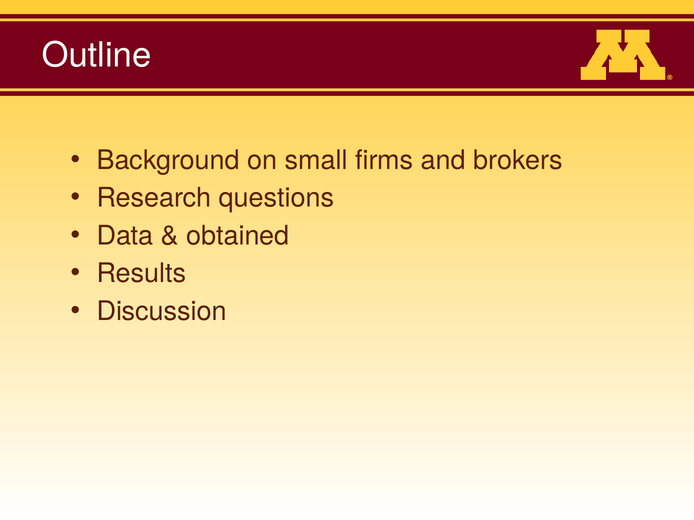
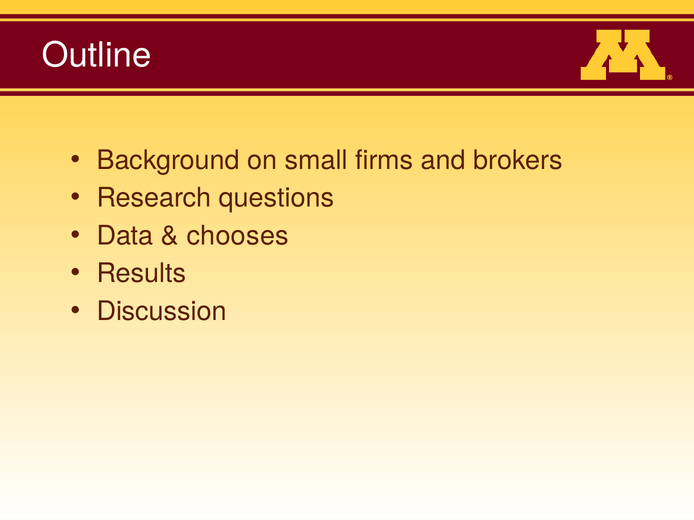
obtained: obtained -> chooses (238, 236)
